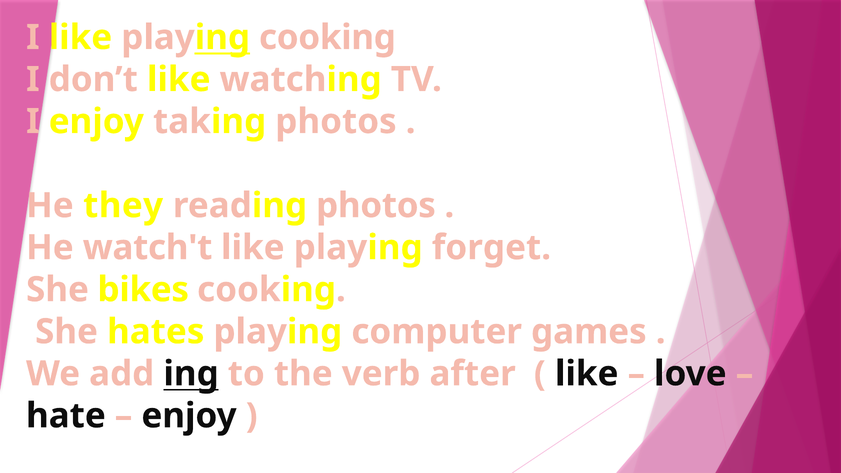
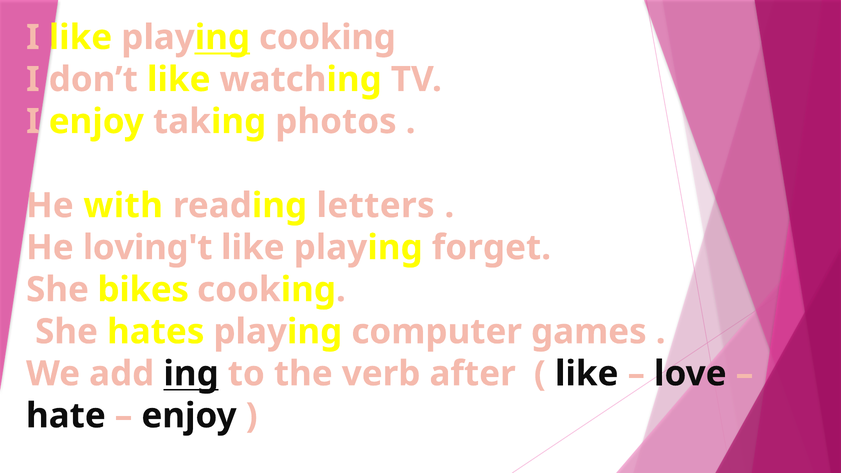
they: they -> with (123, 206)
reading photos: photos -> letters (376, 206)
watch't: watch't -> loving't (148, 248)
